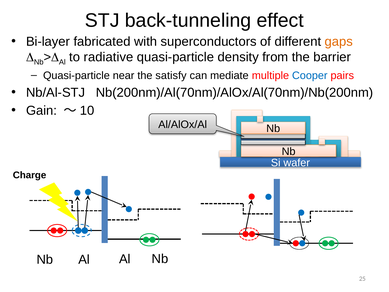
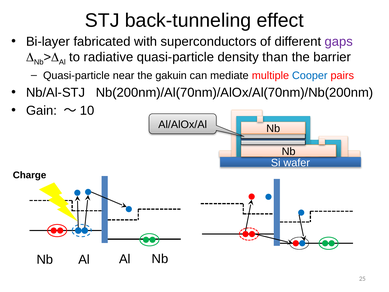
gaps colour: orange -> purple (339, 41)
from: from -> than (275, 57)
satisfy: satisfy -> gakuin (171, 75)
